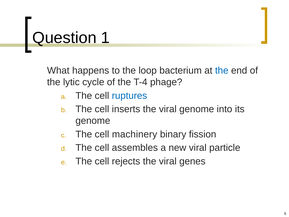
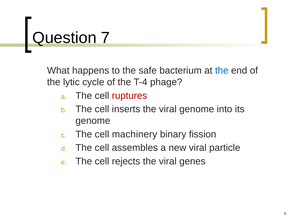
1: 1 -> 7 (105, 38)
loop: loop -> safe (148, 71)
ruptures colour: blue -> red (129, 96)
